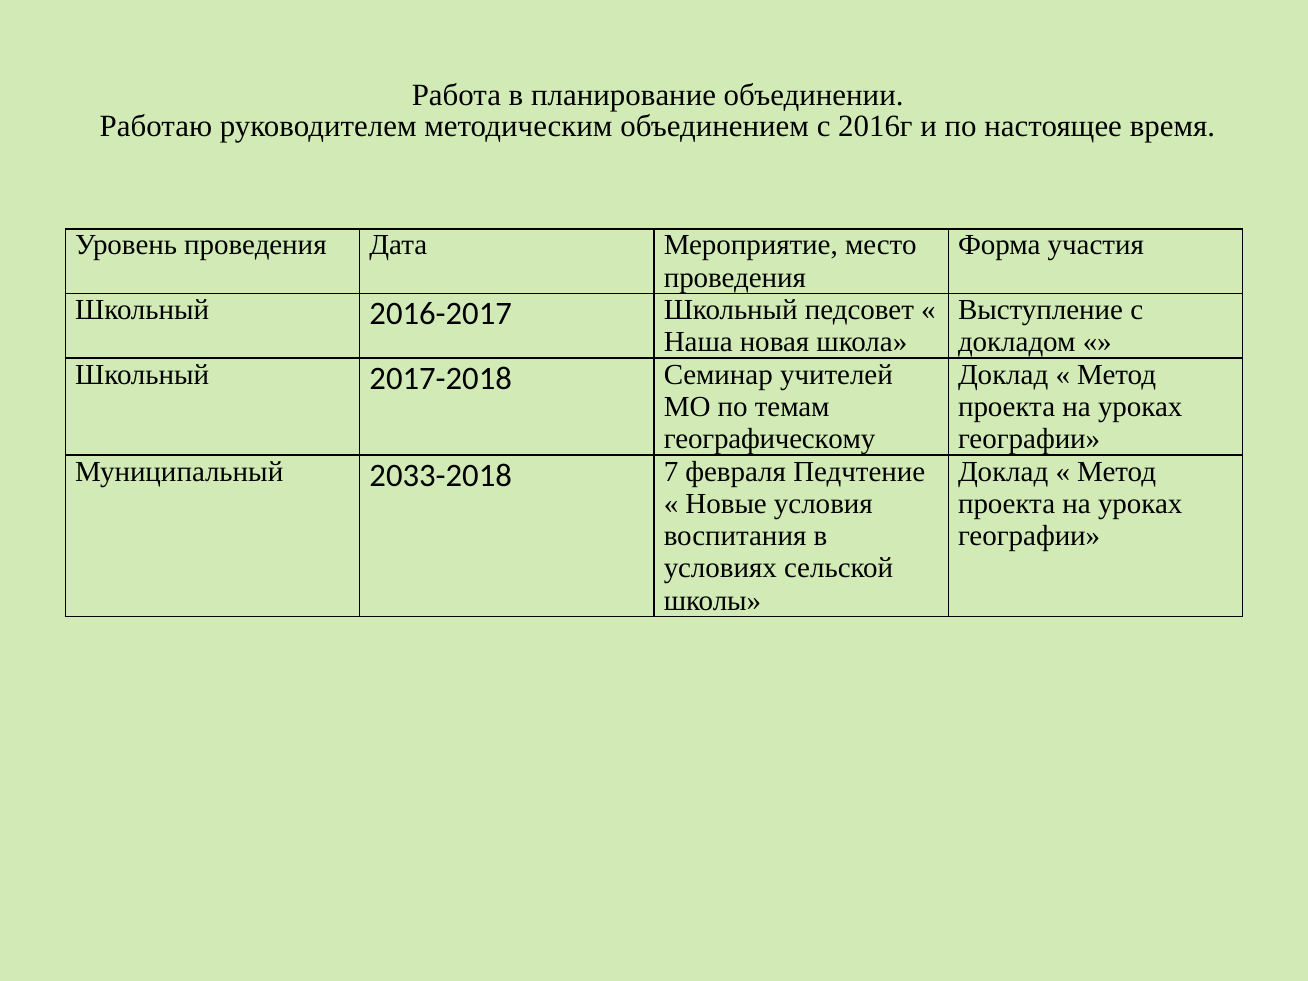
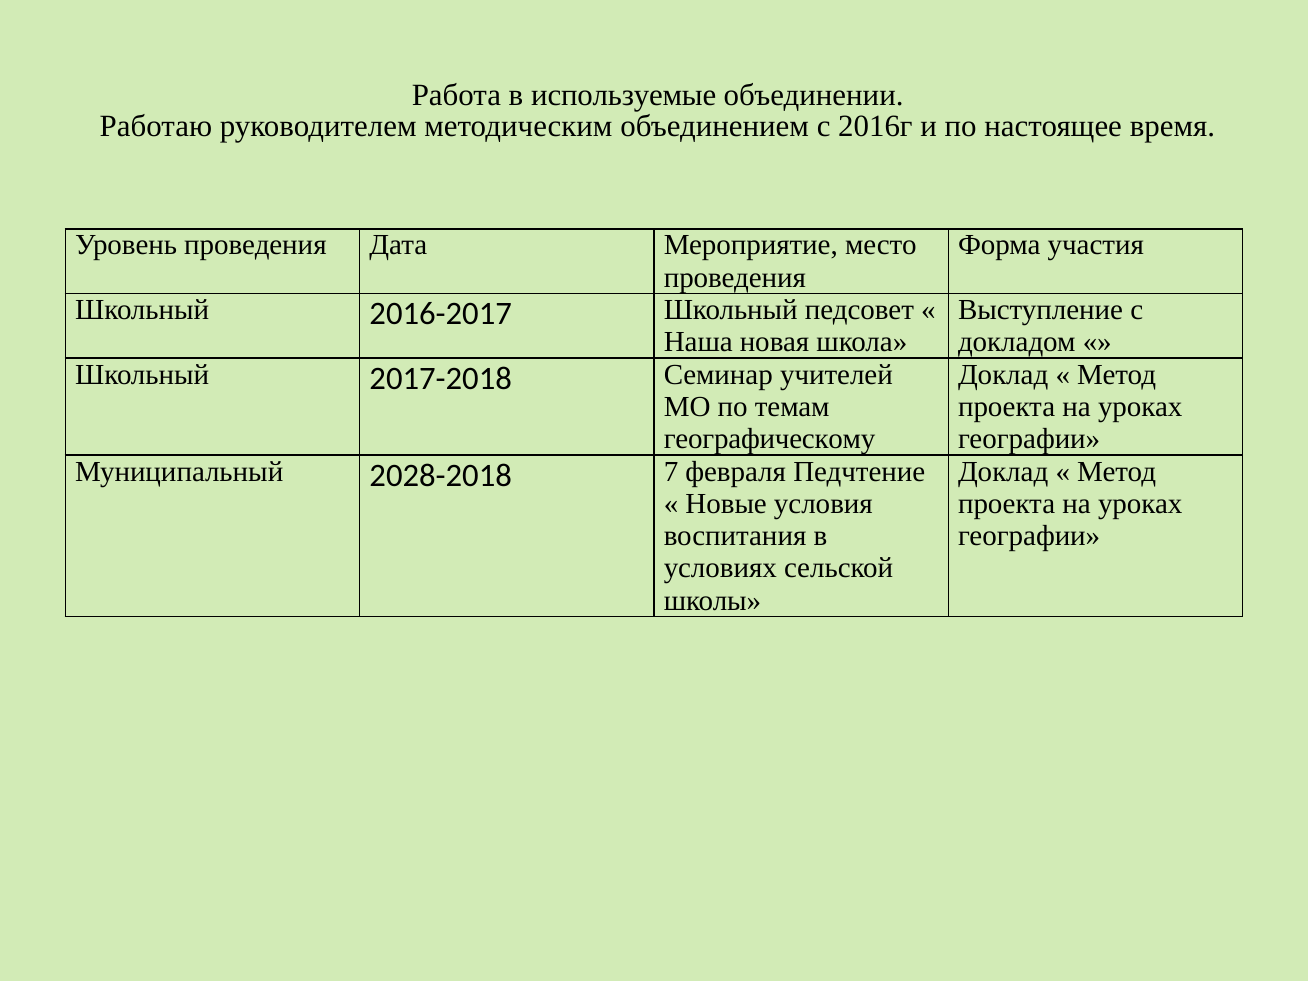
планирование: планирование -> используемые (624, 95)
2033-2018: 2033-2018 -> 2028-2018 (441, 475)
